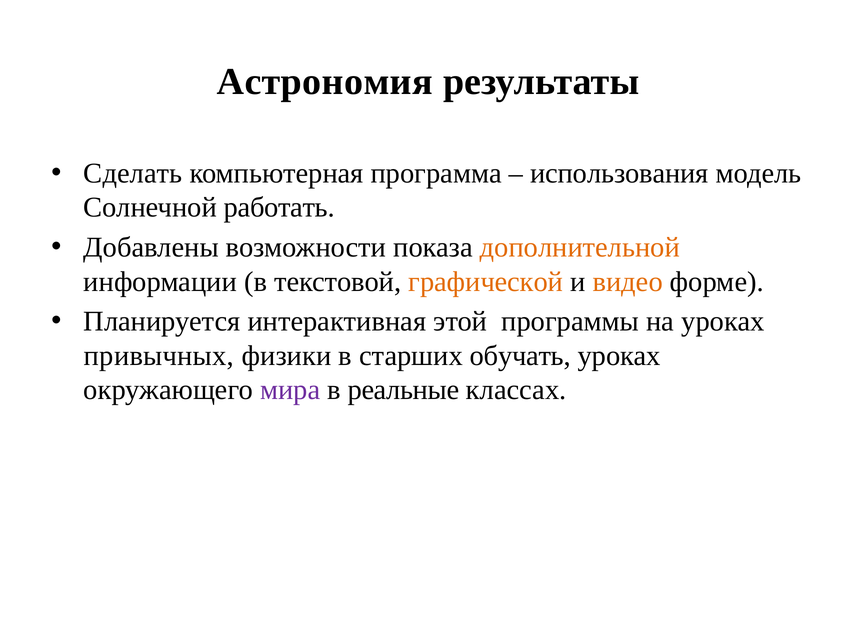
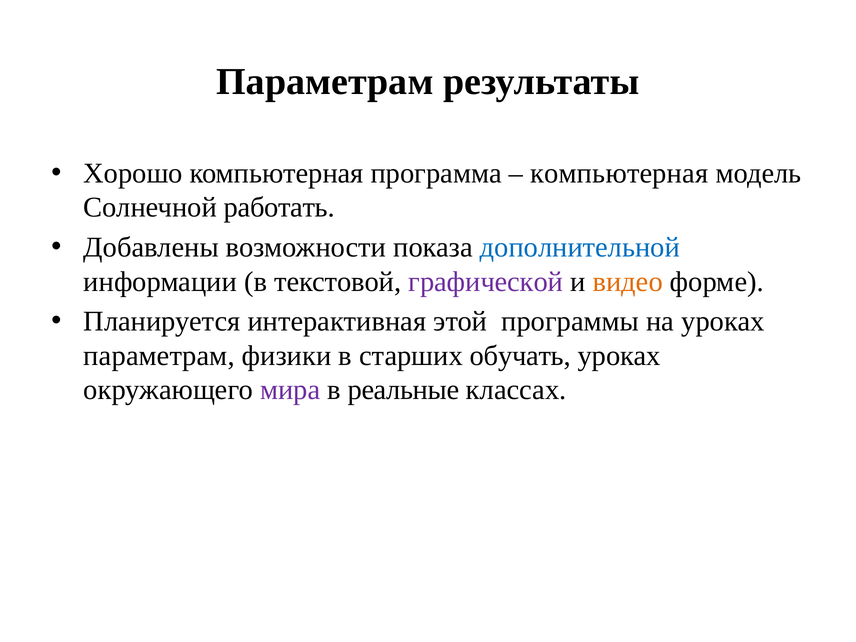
Астрономия: Астрономия -> Параметрам (325, 82)
Сделать: Сделать -> Хорошо (133, 173)
использования: использования -> компьютерная (619, 173)
дополнительной colour: orange -> blue (580, 247)
графической colour: orange -> purple (486, 282)
привычных: привычных -> параметрам (159, 356)
